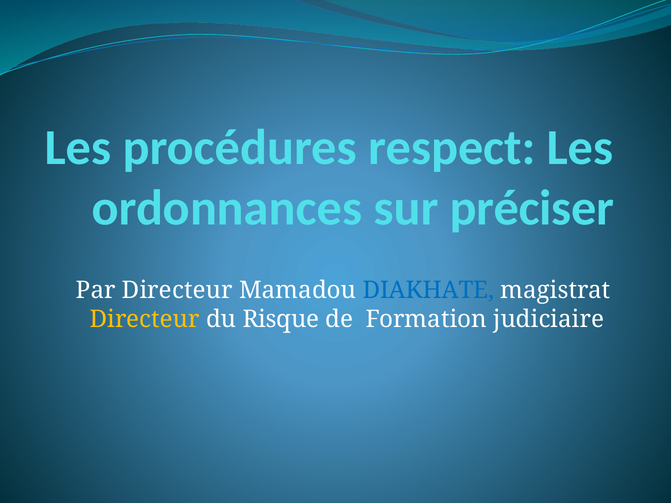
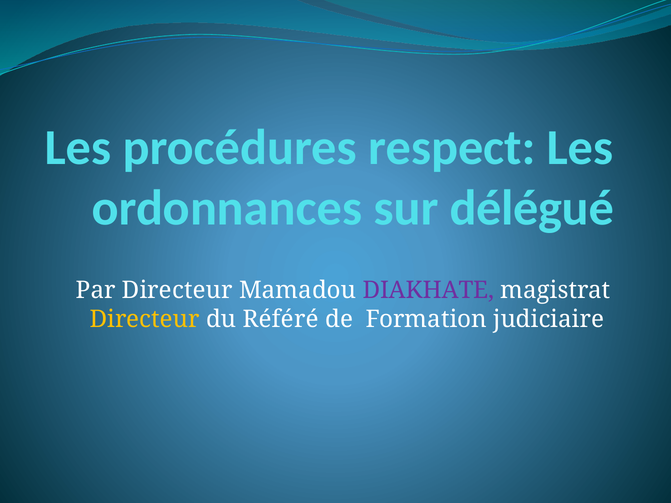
préciser: préciser -> délégué (532, 208)
DIAKHATE colour: blue -> purple (428, 290)
Risque: Risque -> Référé (281, 319)
